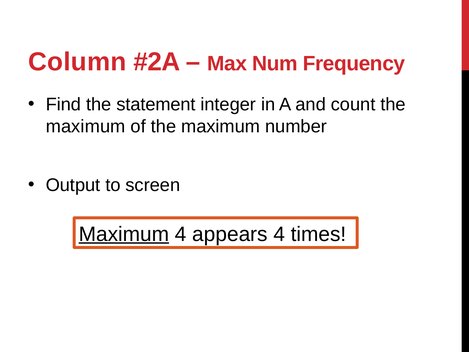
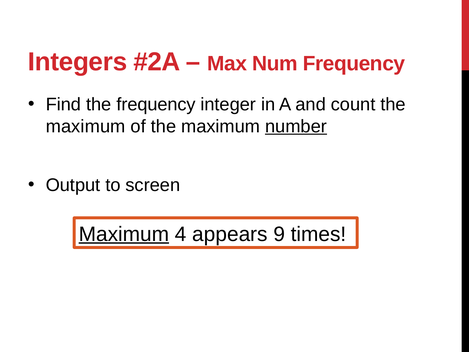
Column: Column -> Integers (78, 62)
the statement: statement -> frequency (156, 104)
number underline: none -> present (296, 126)
appears 4: 4 -> 9 (279, 234)
